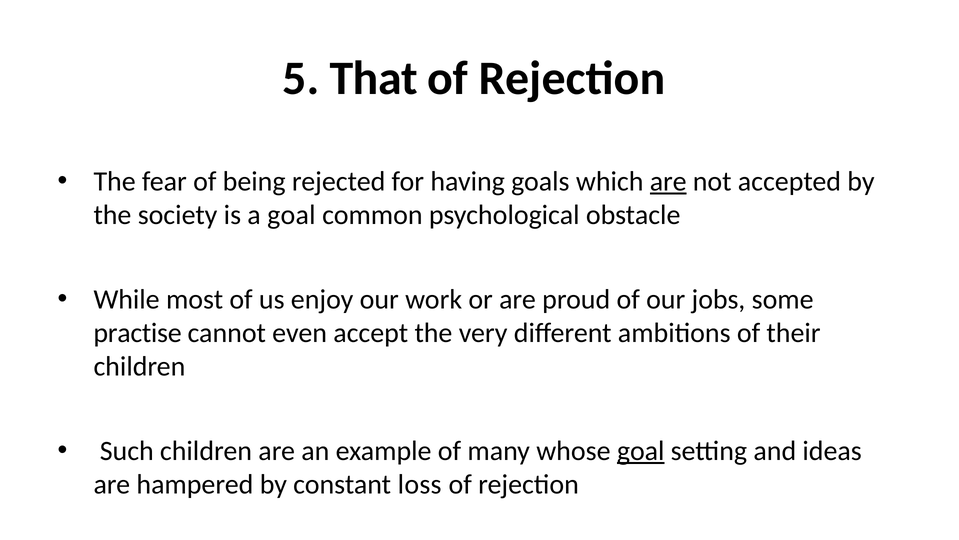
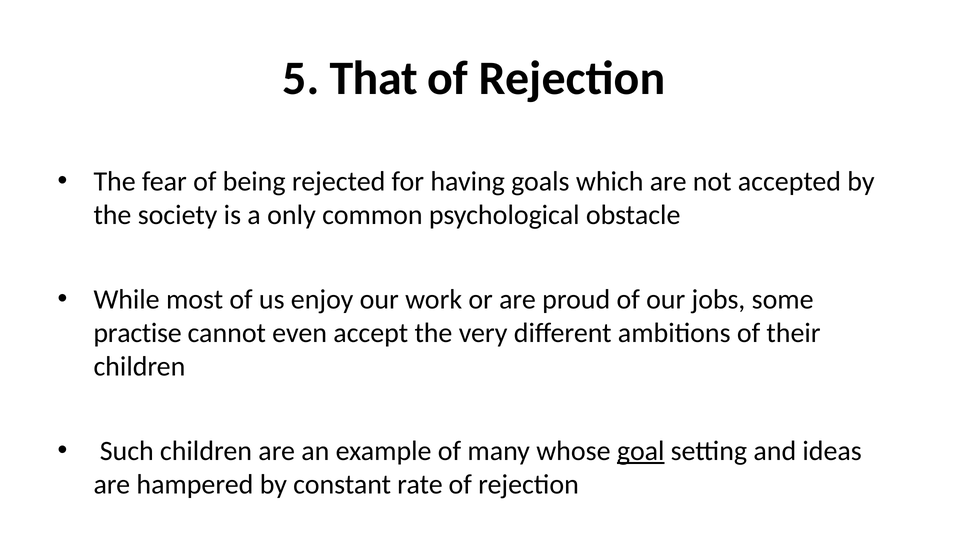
are underline: present -> none (668, 181)
a goal: goal -> only (291, 215)
loss: loss -> rate (420, 484)
